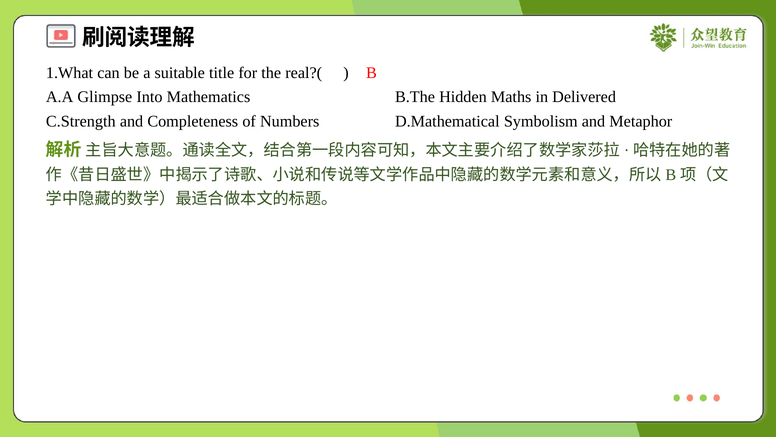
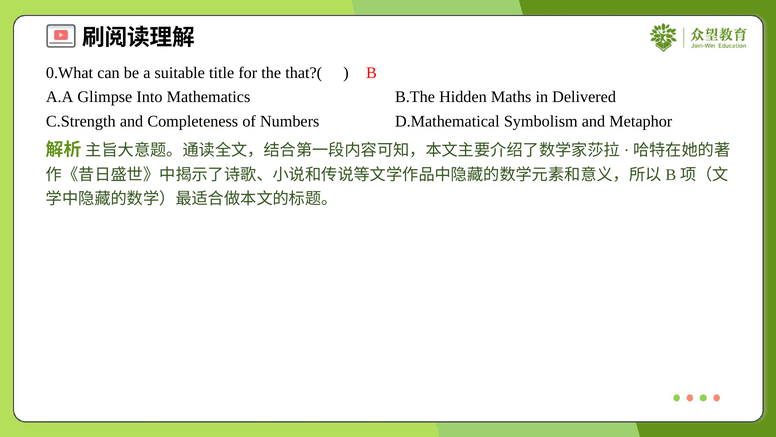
1.What: 1.What -> 0.What (70, 73)
real?(: real?( -> that?( (304, 73)
